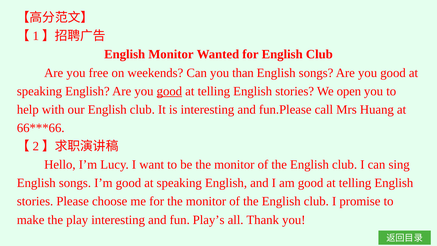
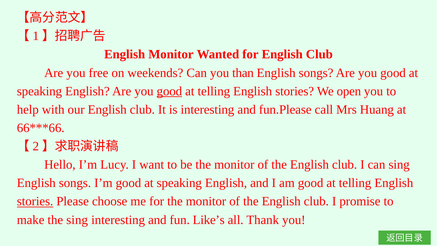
stories underline: none -> present (35, 201)
the play: play -> sing (77, 220)
Play’s: Play’s -> Like’s (209, 220)
